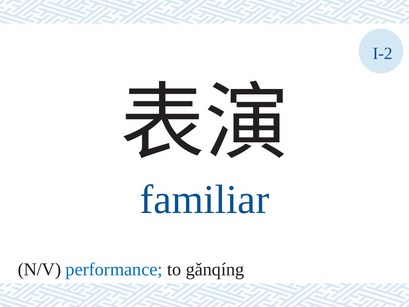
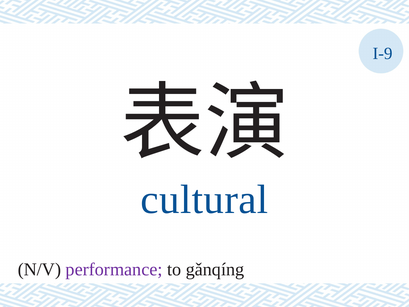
I-2: I-2 -> I-9 (383, 54)
familiar: familiar -> cultural (204, 200)
performance colour: blue -> purple (114, 269)
